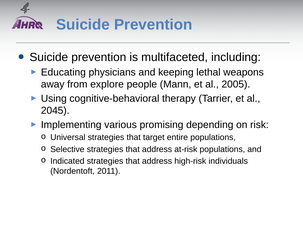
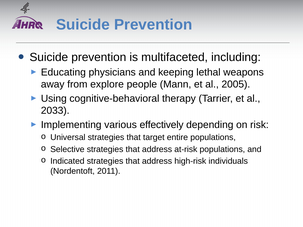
2045: 2045 -> 2033 (55, 111)
promising: promising -> effectively (162, 125)
